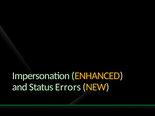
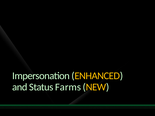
Errors: Errors -> Farms (68, 87)
